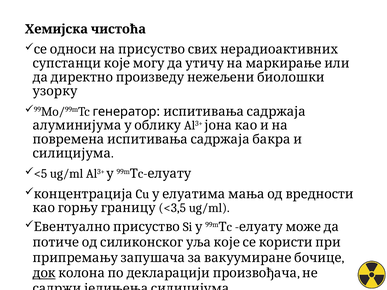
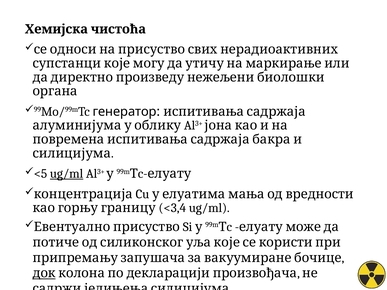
узорку: узорку -> органа (55, 91)
ug/ml underline: none -> present (67, 174)
<3,5: <3,5 -> <3,4 (172, 208)
